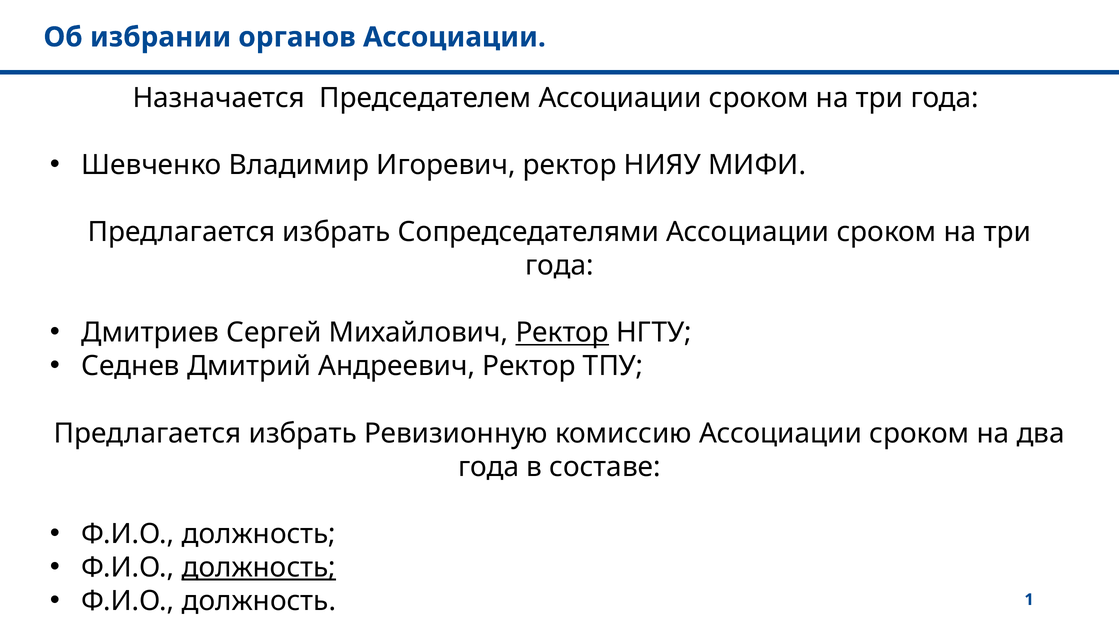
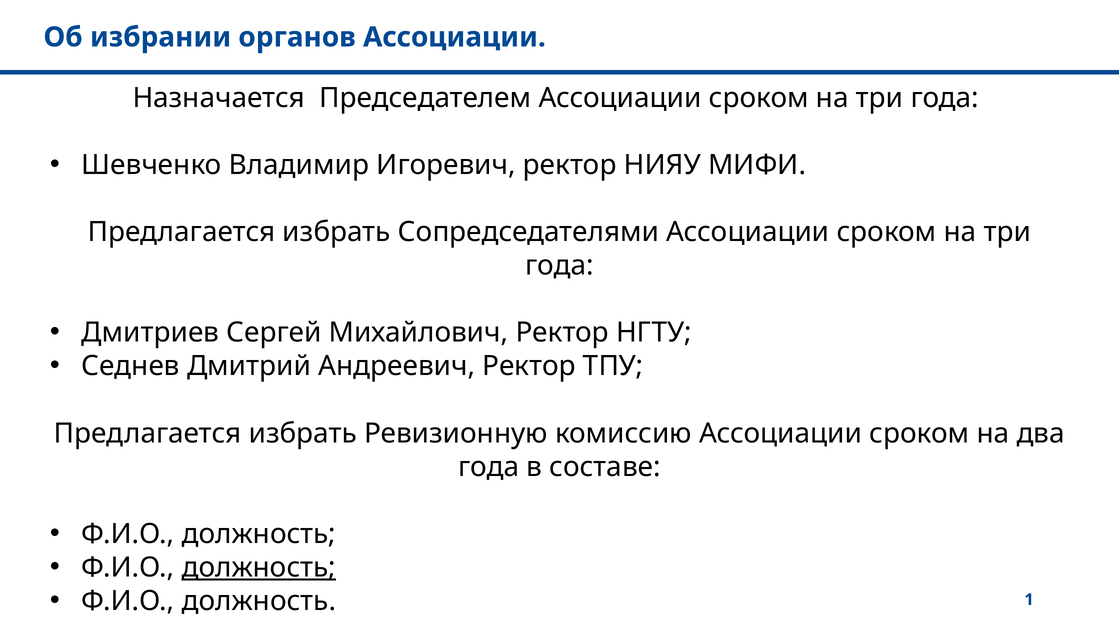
Ректор underline: present -> none (562, 333)
